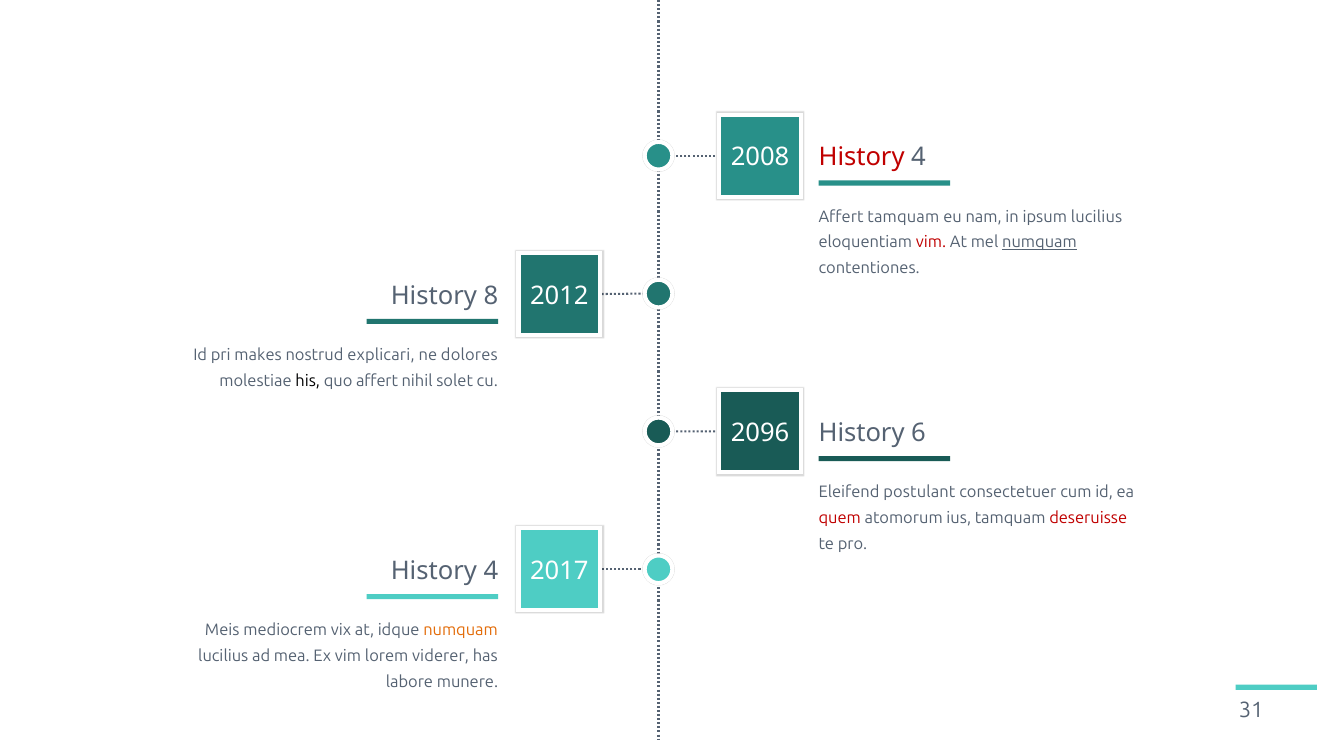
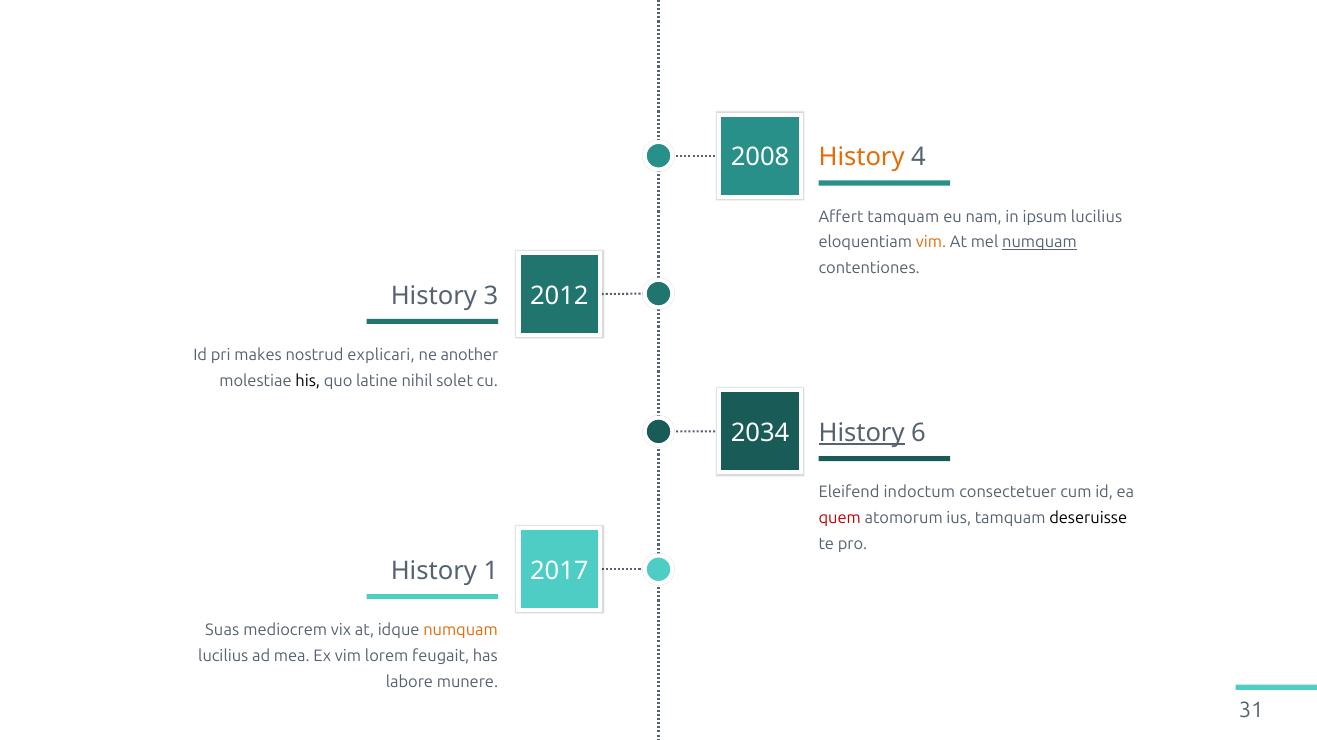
History colour: red -> orange (862, 158)
vim colour: red -> orange (931, 243)
8: 8 -> 3 (491, 296)
dolores: dolores -> another (469, 355)
quo affert: affert -> latine (377, 381)
2096: 2096 -> 2034 (760, 434)
History underline: none -> present (862, 434)
postulant: postulant -> indoctum (919, 493)
deseruisse colour: red -> black (1088, 519)
4: 4 -> 1 (491, 572)
Meis: Meis -> Suas (222, 631)
viderer: viderer -> feugait (441, 657)
